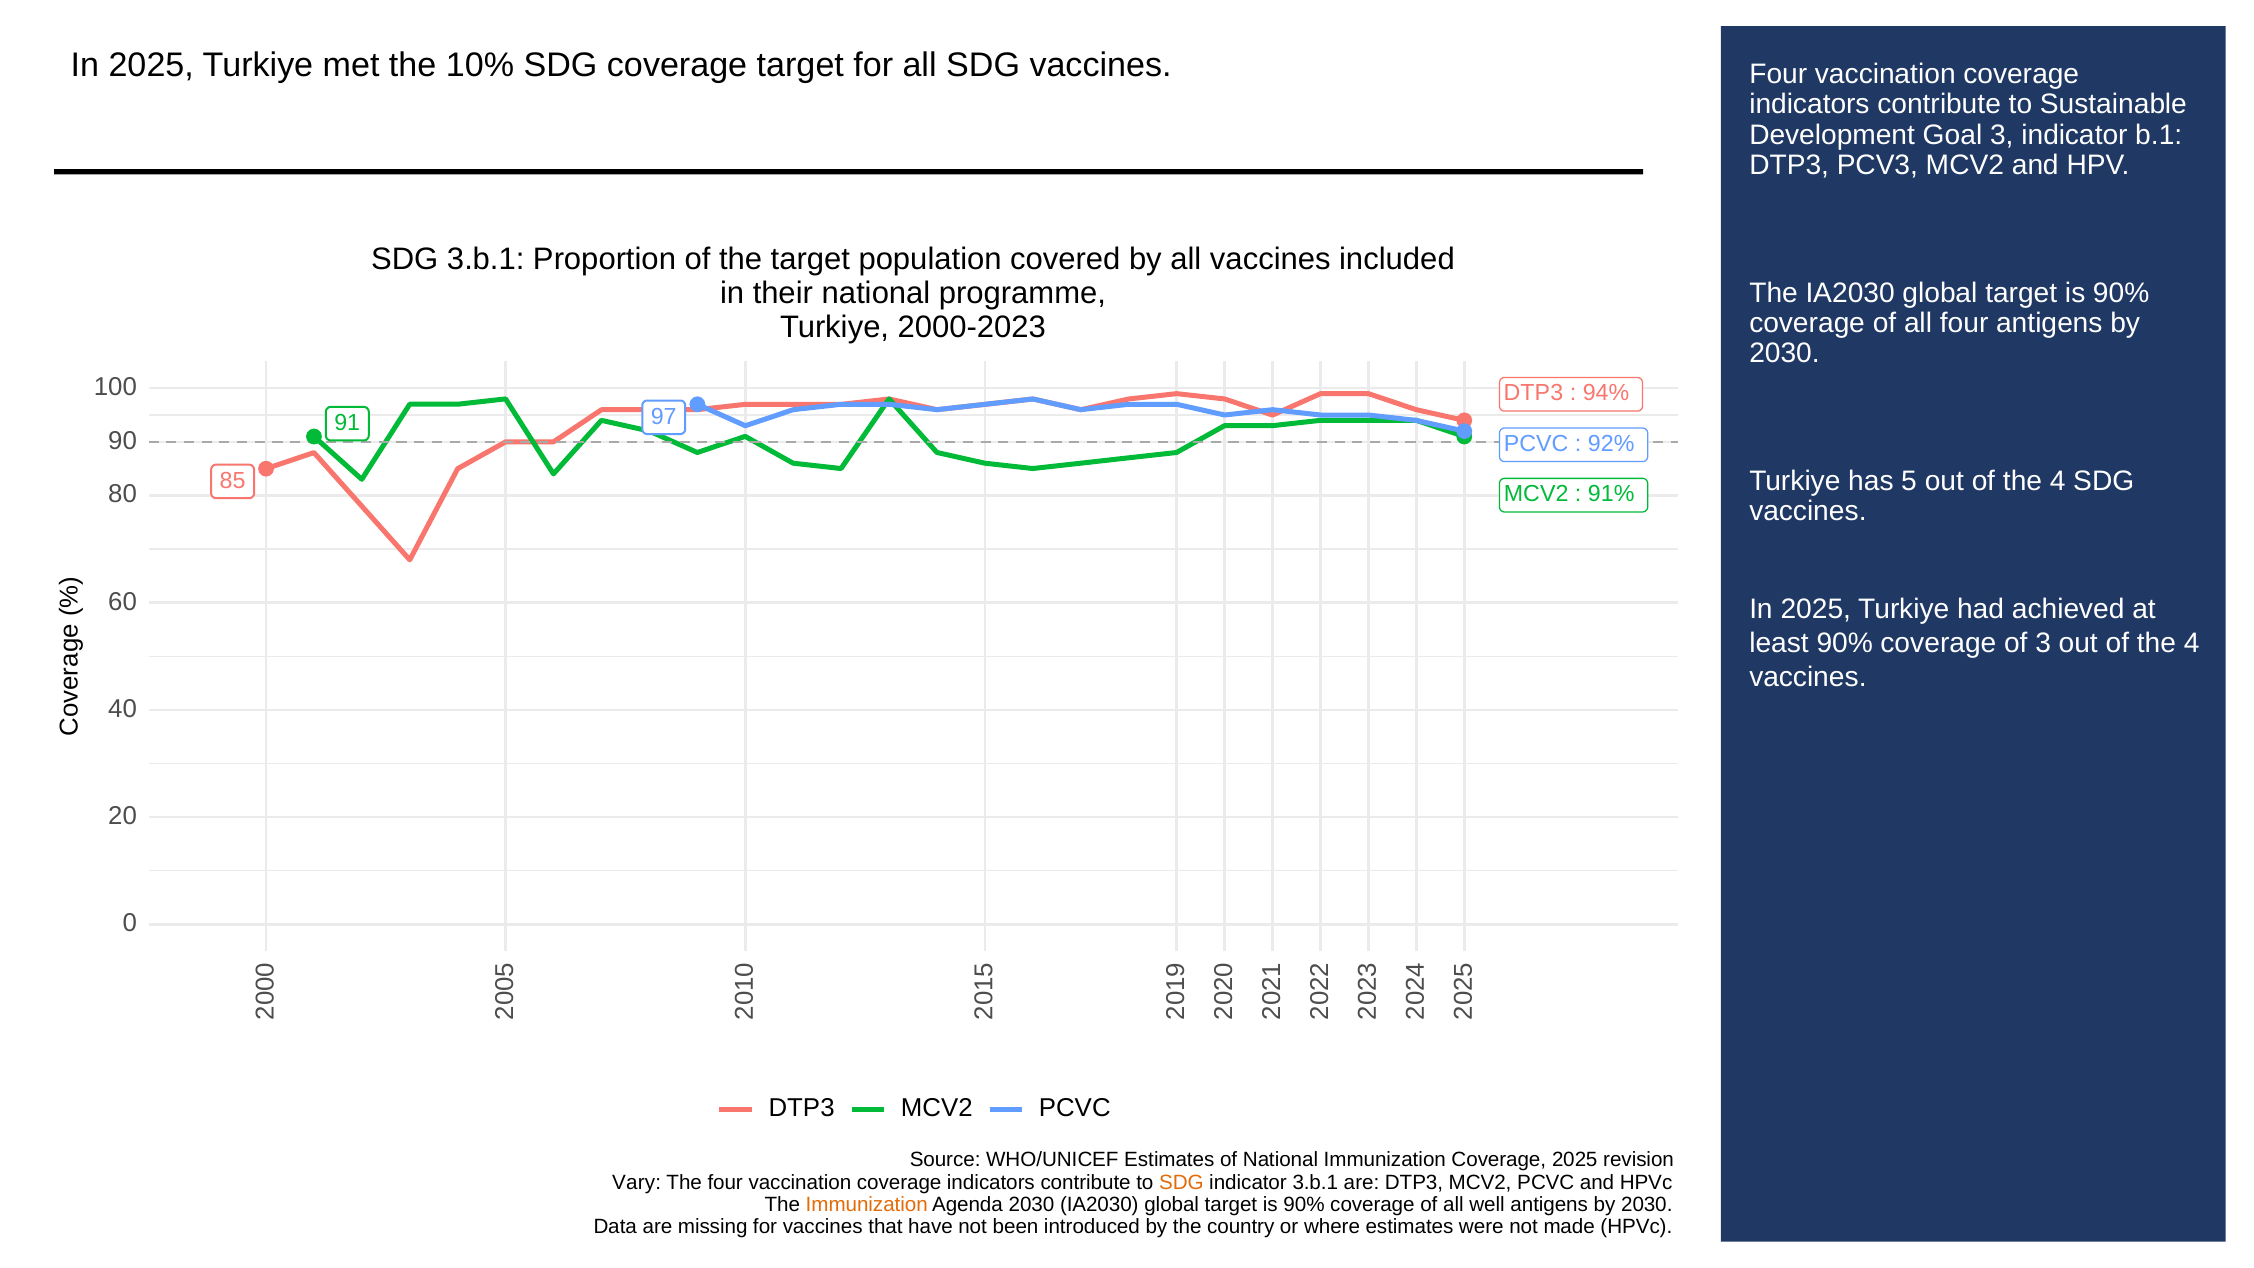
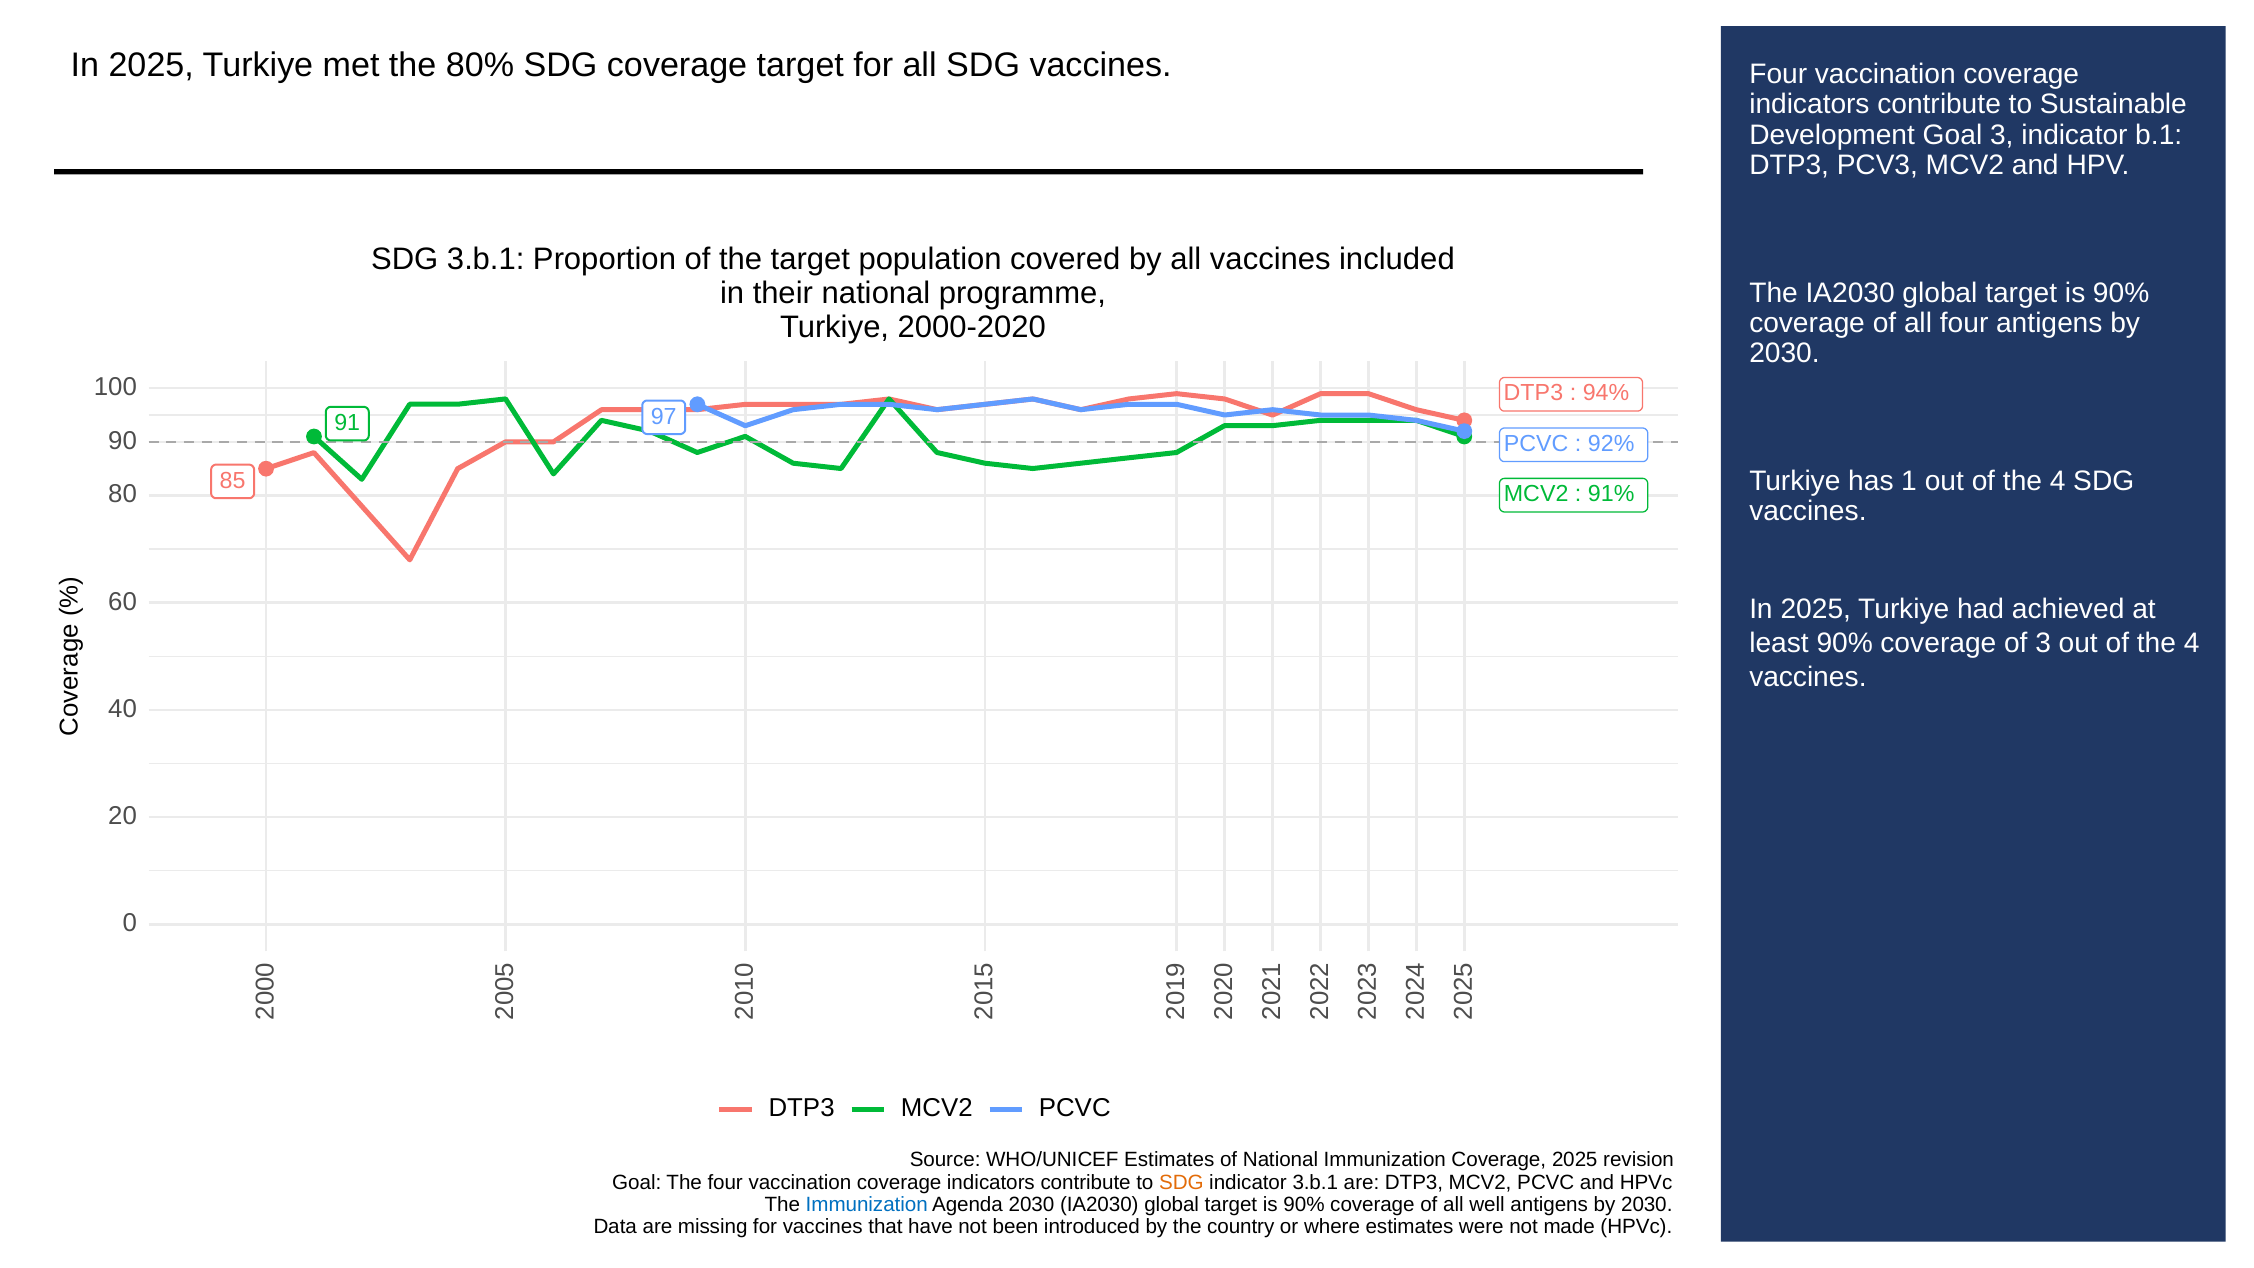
10%: 10% -> 80% (480, 65)
2000-2023: 2000-2023 -> 2000-2020 (972, 327)
has 5: 5 -> 1 (1909, 481)
Vary: Vary -> Goal (637, 1182)
Immunization colour: orange -> blue (867, 1204)
